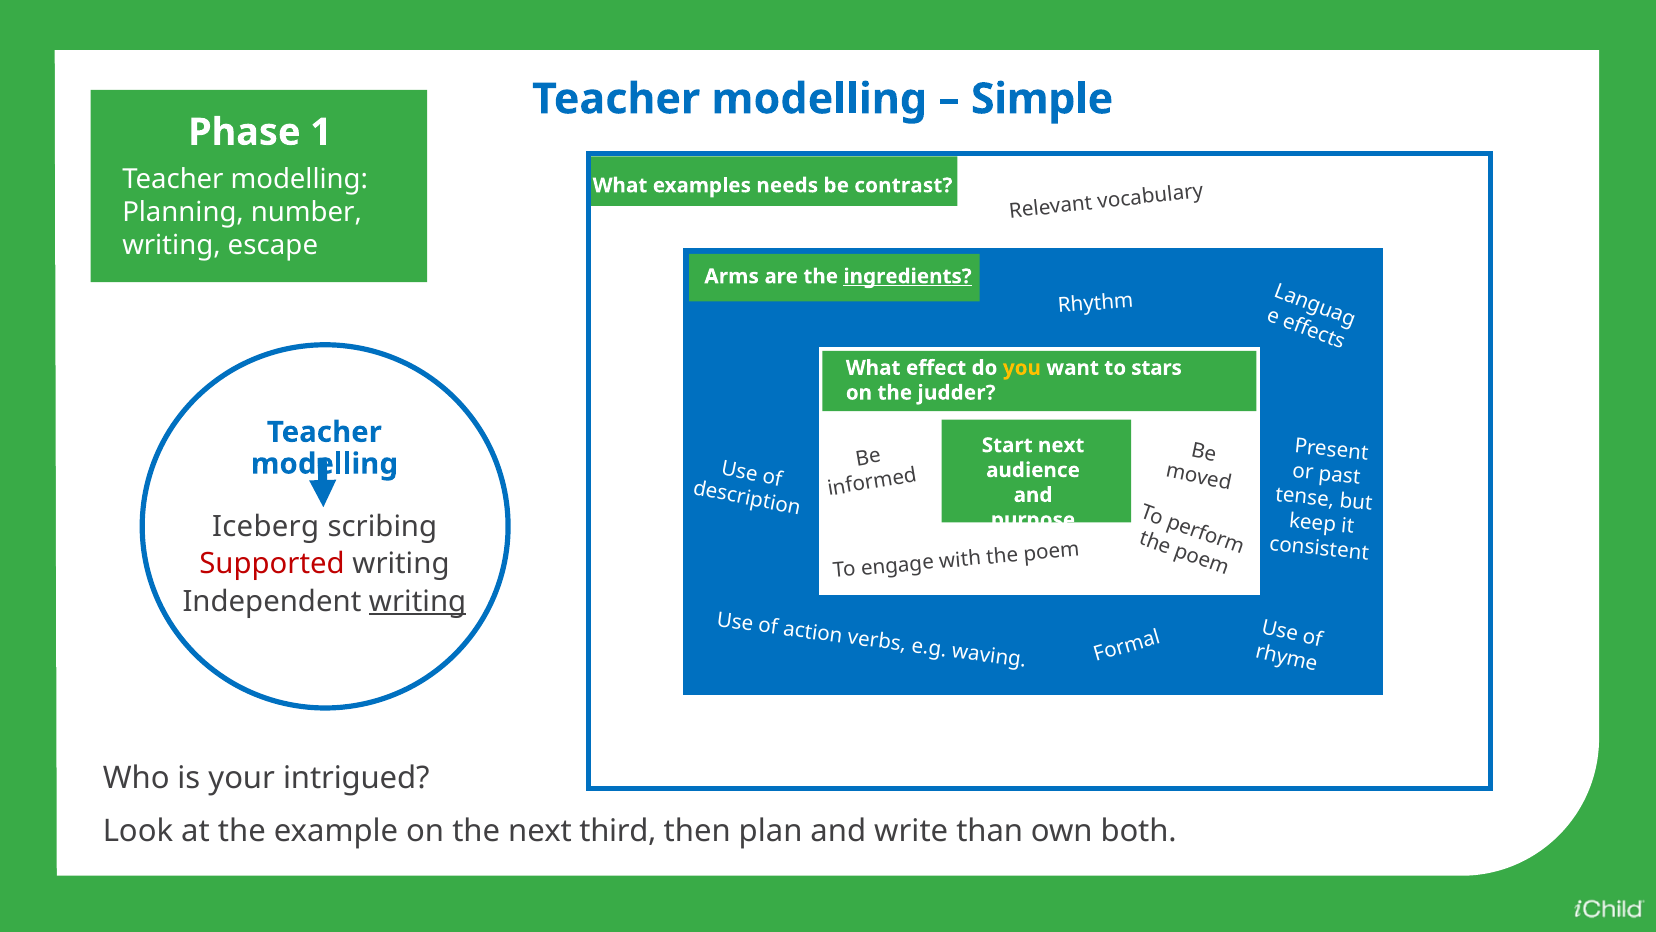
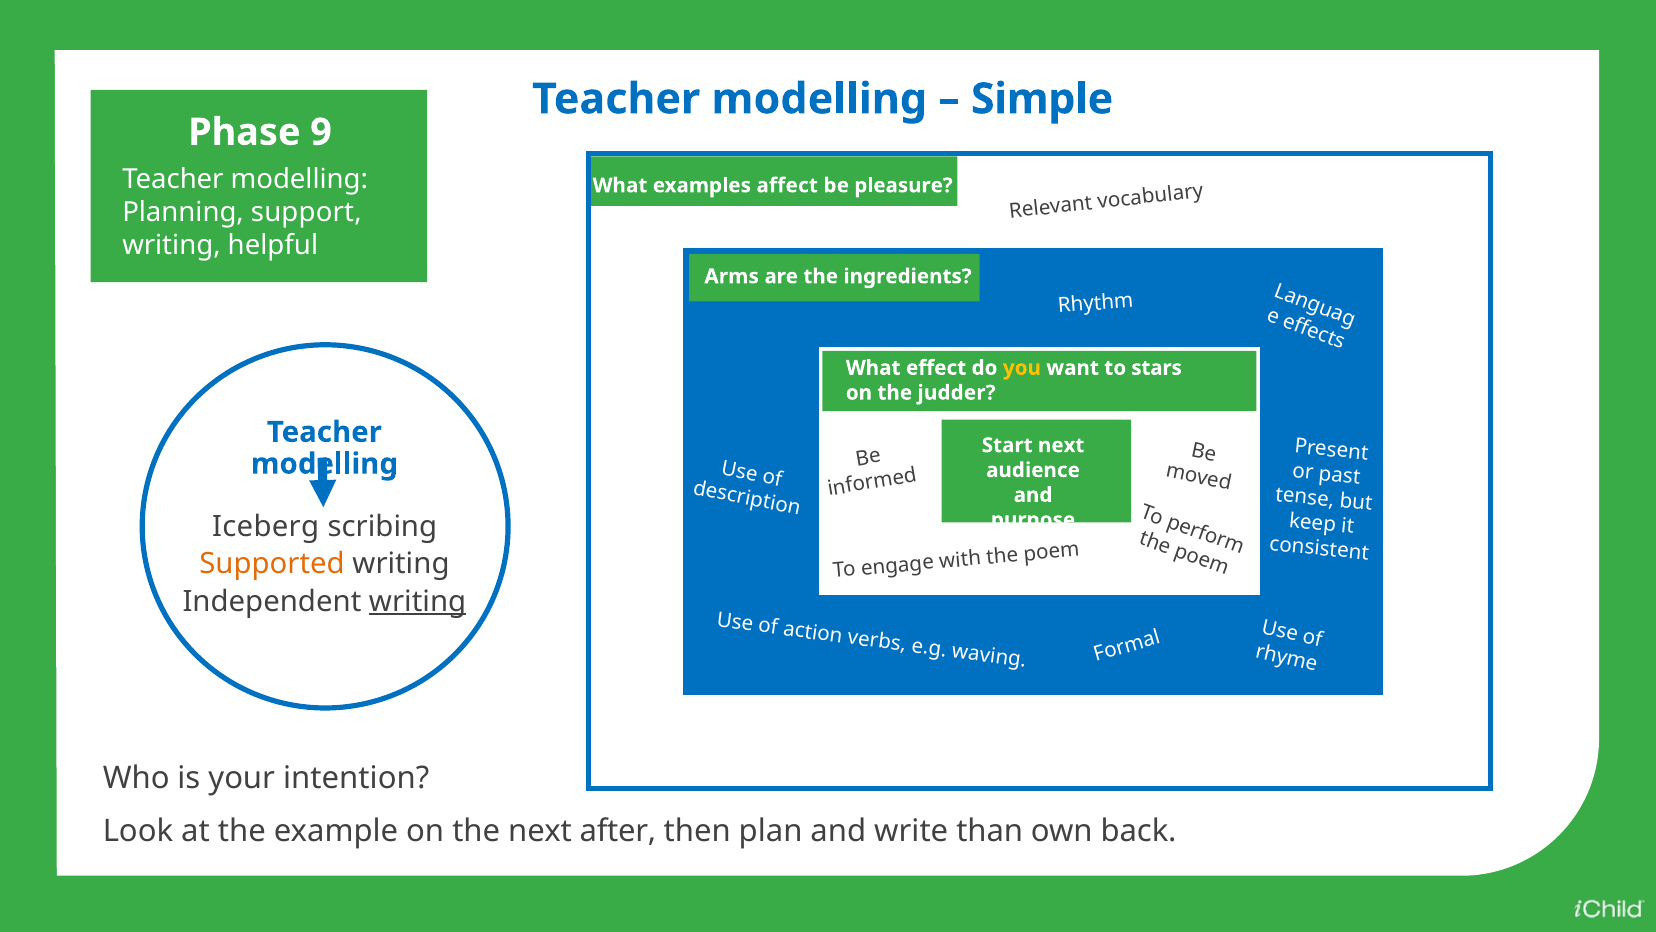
1: 1 -> 9 (321, 132)
needs: needs -> affect (787, 185)
contrast: contrast -> pleasure (903, 185)
number: number -> support (306, 212)
escape: escape -> helpful (273, 246)
ingredients underline: present -> none (908, 276)
Supported colour: red -> orange (272, 564)
intrigued: intrigued -> intention (356, 778)
third: third -> after (618, 831)
both: both -> back (1139, 831)
